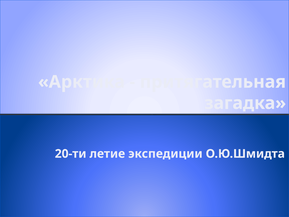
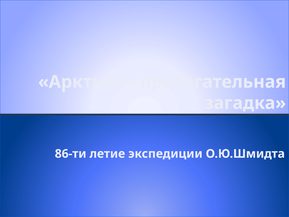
20-ти: 20-ти -> 86-ти (71, 154)
